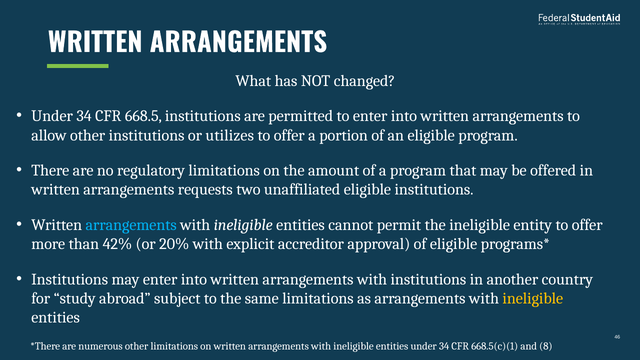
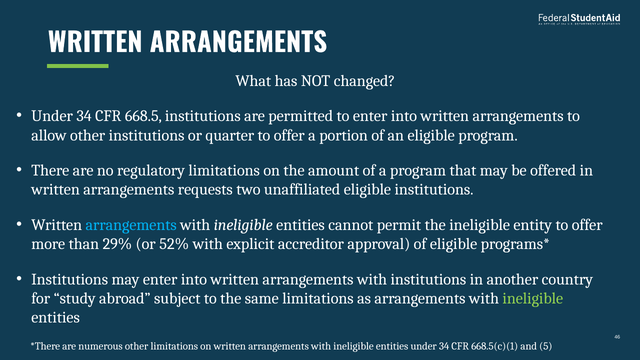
utilizes: utilizes -> quarter (230, 135)
42%: 42% -> 29% (117, 244)
20%: 20% -> 52% (174, 244)
ineligible colour: yellow -> light green (533, 298)
8: 8 -> 5 (546, 346)
